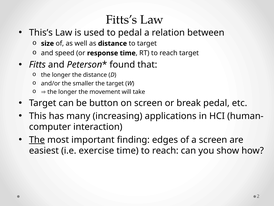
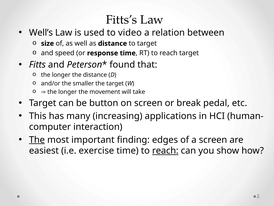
This’s: This’s -> Well’s (41, 33)
to pedal: pedal -> video (130, 33)
reach underline: none -> present (165, 150)
